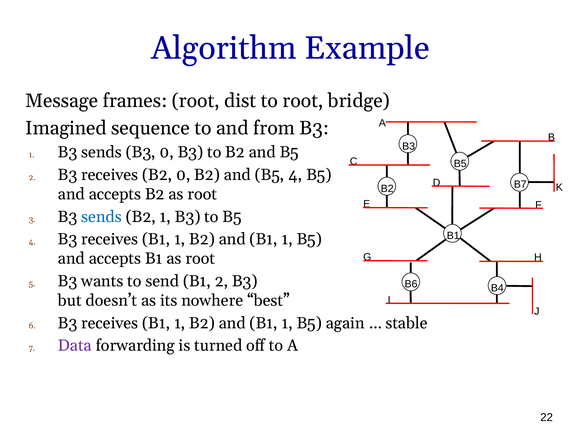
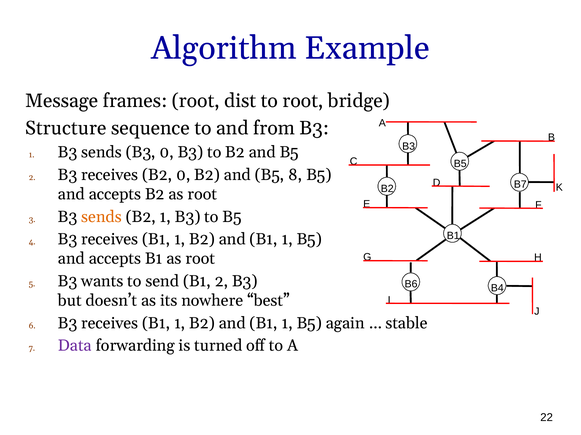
Imagined: Imagined -> Structure (66, 128)
and B5 4: 4 -> 8 (295, 175)
sends colour: blue -> orange (102, 217)
